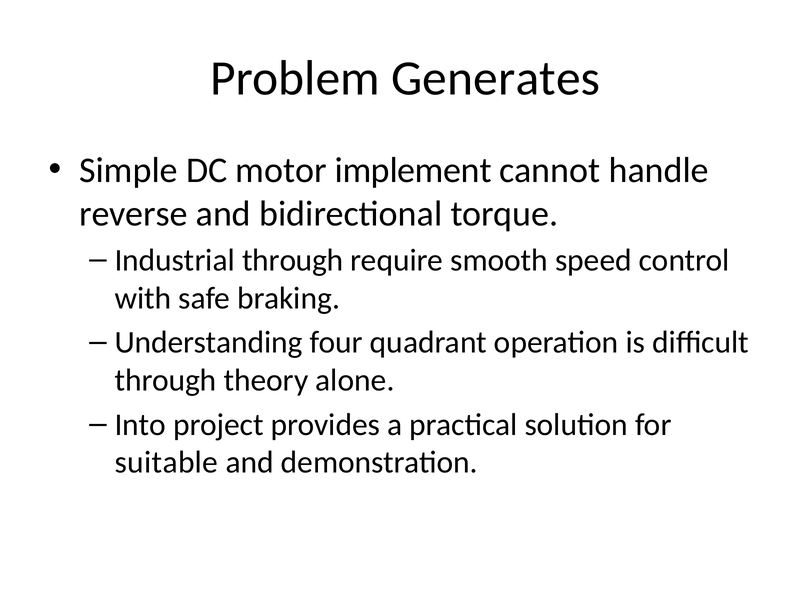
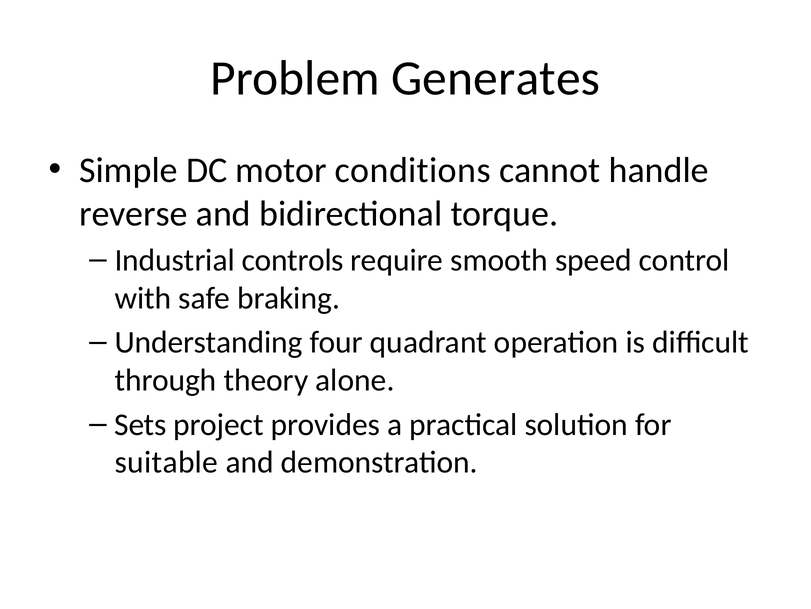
implement: implement -> conditions (413, 170)
Industrial through: through -> controls (293, 260)
Into: Into -> Sets (140, 424)
